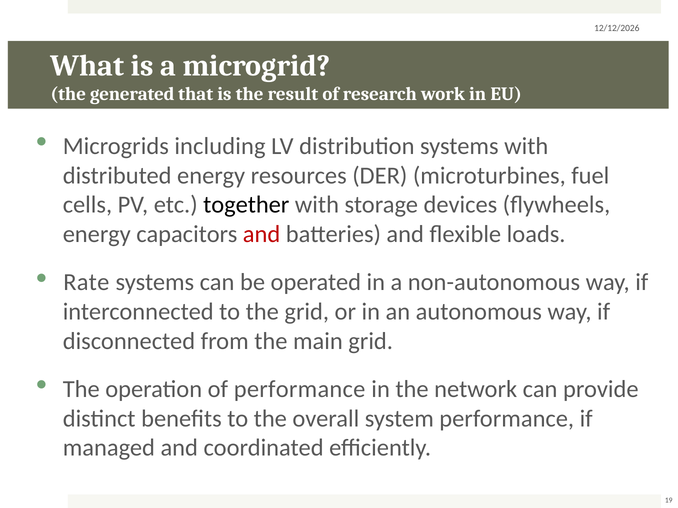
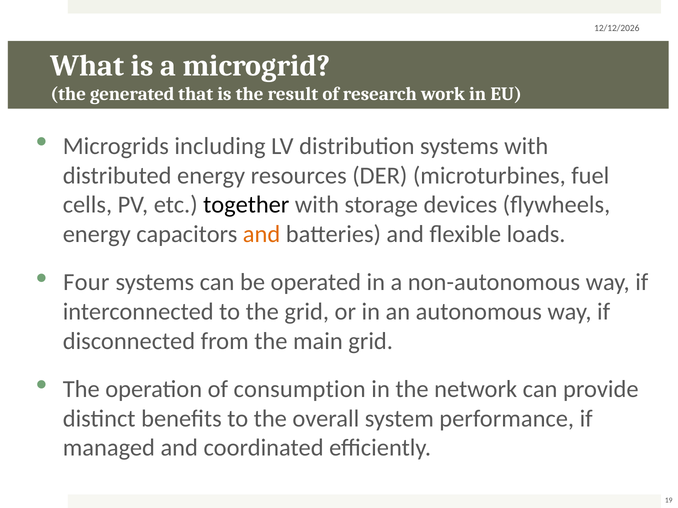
and colour: red -> orange (262, 234)
Rate: Rate -> Four (86, 283)
of performance: performance -> consumption (300, 390)
